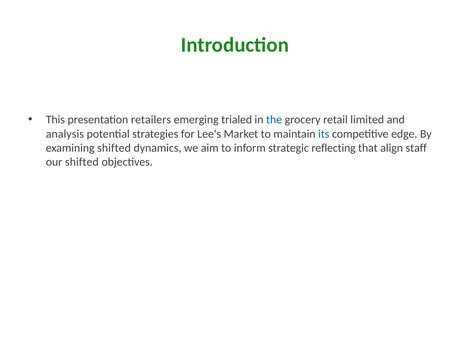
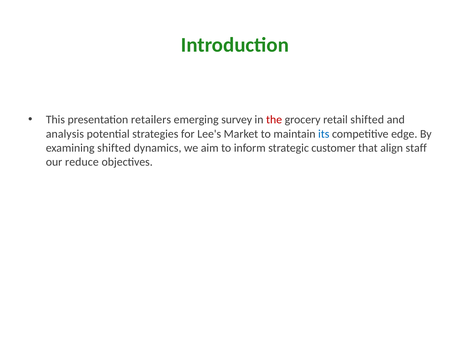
trialed: trialed -> survey (237, 120)
the colour: blue -> red (274, 120)
retail limited: limited -> shifted (367, 120)
reflecting: reflecting -> customer (334, 148)
our shifted: shifted -> reduce (82, 162)
